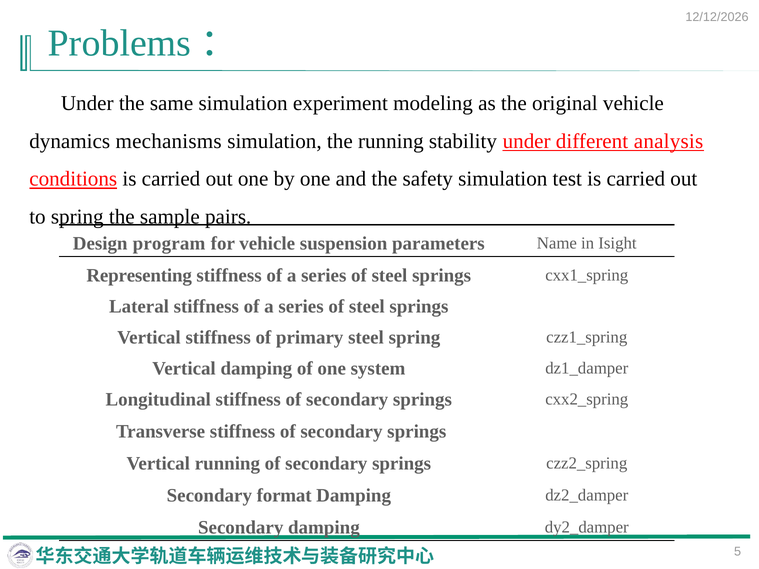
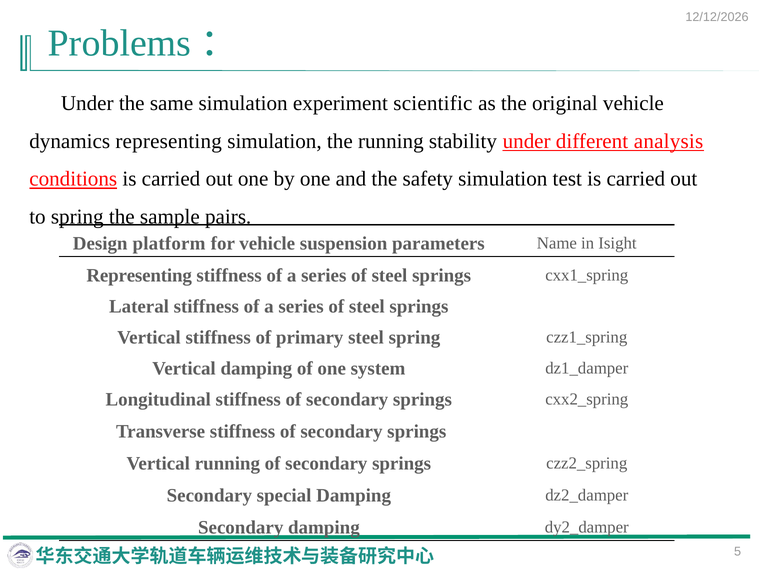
modeling: modeling -> scientific (433, 103)
dynamics mechanisms: mechanisms -> representing (169, 141)
program: program -> platform (169, 244)
format: format -> special (284, 496)
